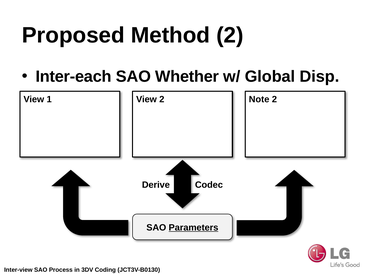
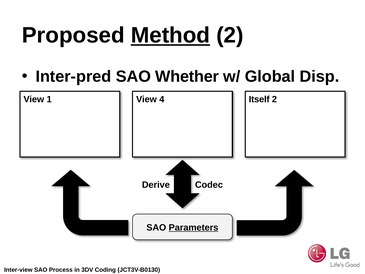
Method underline: none -> present (170, 35)
Inter-each: Inter-each -> Inter-pred (73, 77)
View 2: 2 -> 4 (162, 99)
Note: Note -> Itself (259, 99)
